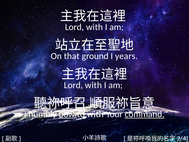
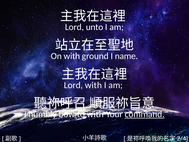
with: with -> unto (95, 27)
On that: that -> with (72, 56)
years: years -> name (126, 56)
bow underline: present -> none (67, 114)
